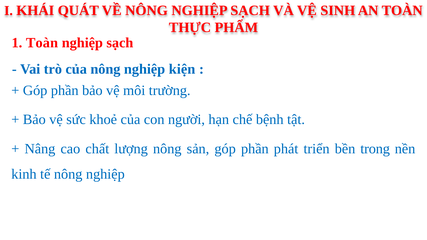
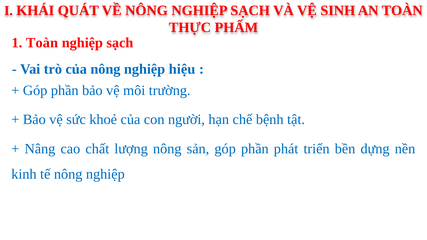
kiện: kiện -> hiệu (182, 69)
trong: trong -> dựng (375, 149)
